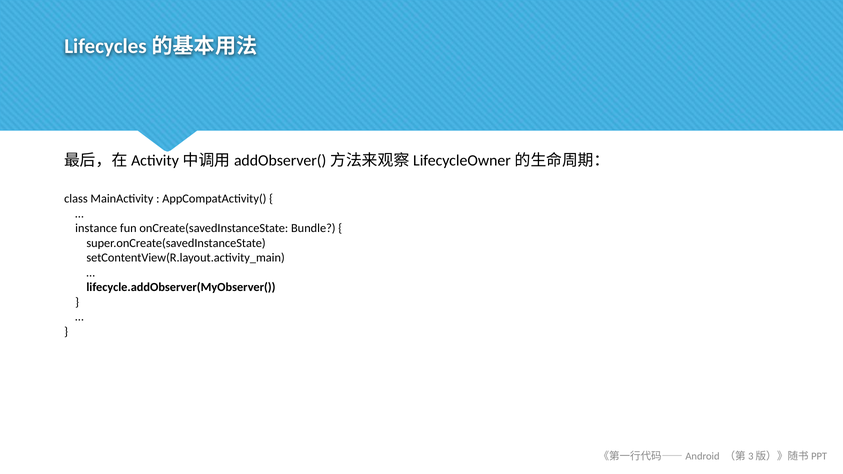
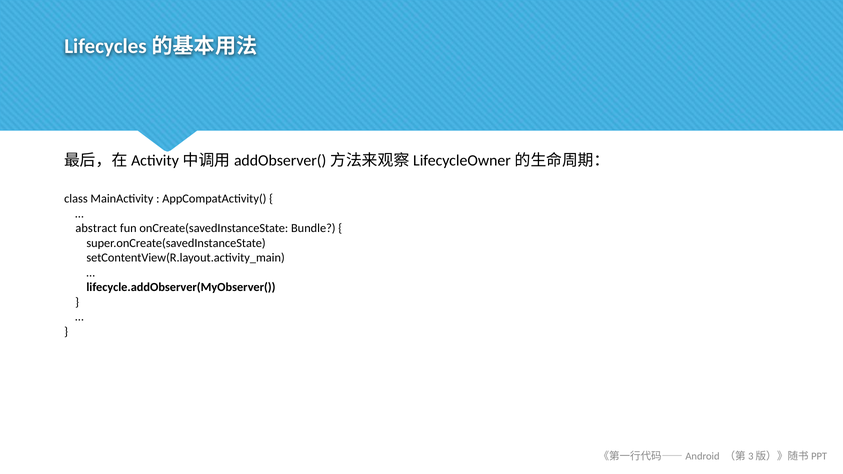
instance: instance -> abstract (96, 228)
